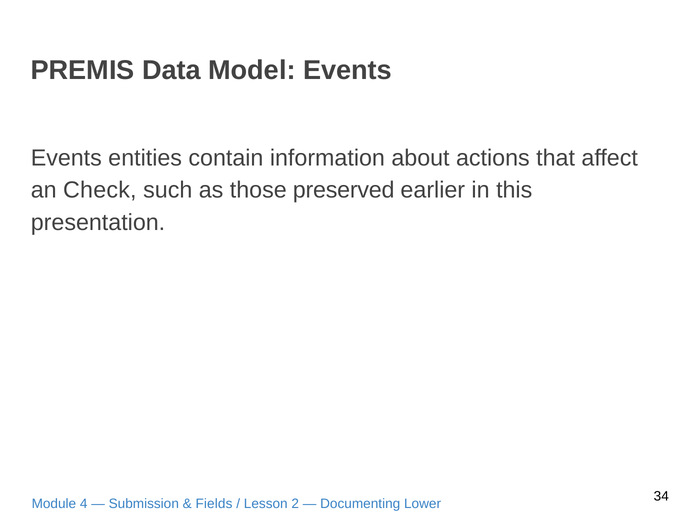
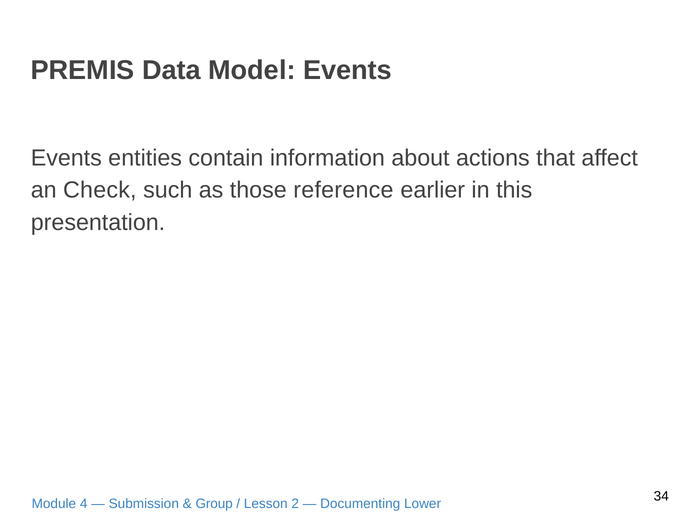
preserved: preserved -> reference (343, 190)
Fields: Fields -> Group (214, 503)
